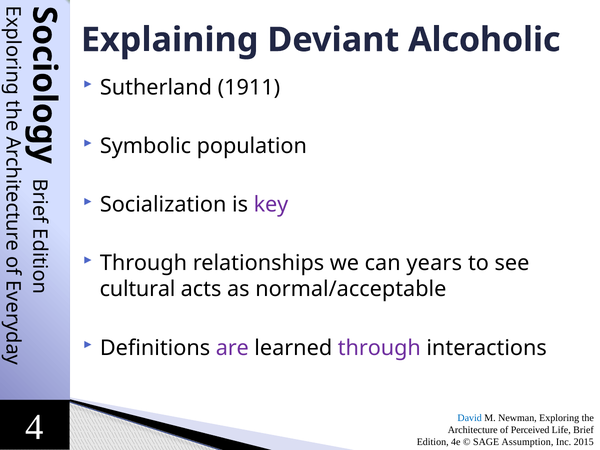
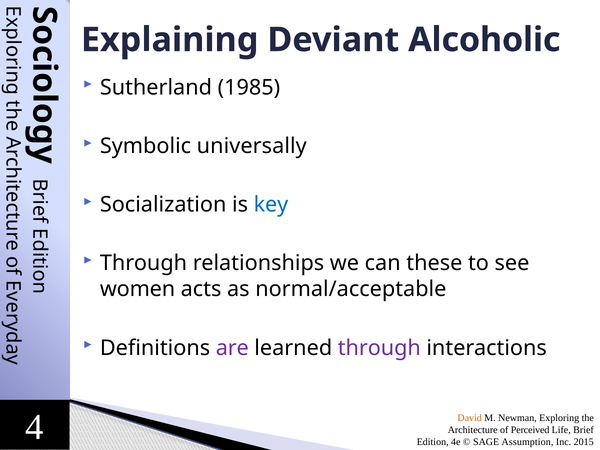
1911: 1911 -> 1985 (249, 87)
population: population -> universally (252, 146)
key colour: purple -> blue (271, 205)
years: years -> these (434, 263)
cultural: cultural -> women (138, 289)
David colour: blue -> orange (470, 418)
